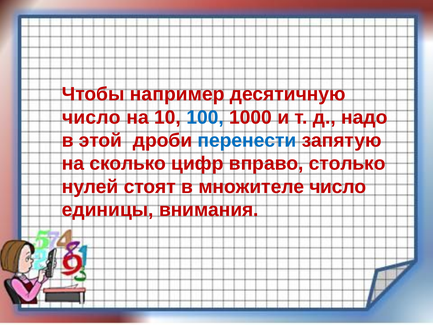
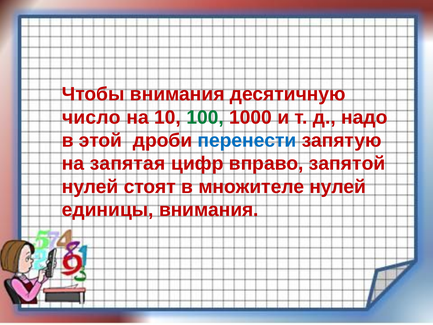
Чтобы например: например -> внимания (177, 94)
100 colour: blue -> green (205, 117)
сколько: сколько -> запятая (128, 163)
столько: столько -> запятой (347, 163)
множителе число: число -> нулей (338, 187)
